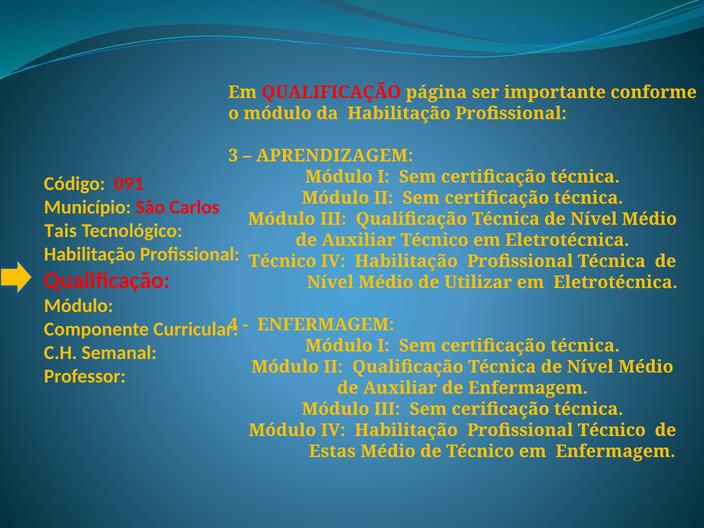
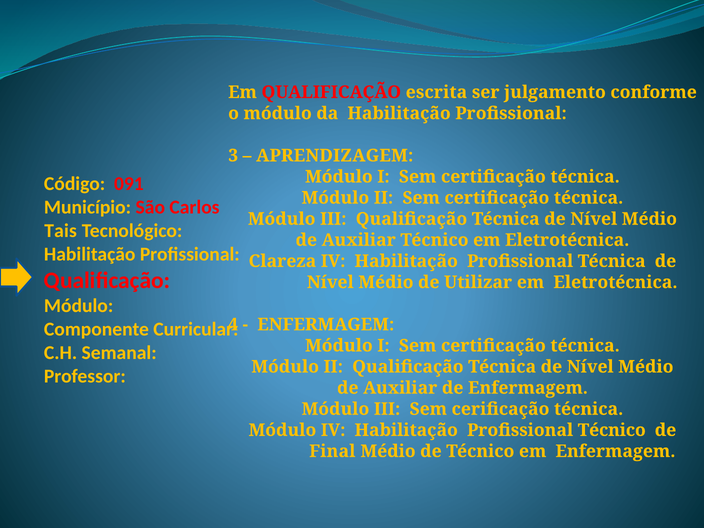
página: página -> escrita (436, 92)
importante: importante -> julgamento (555, 92)
Técnico: Técnico -> Clareza (282, 261)
Estas: Estas -> Final (332, 451)
